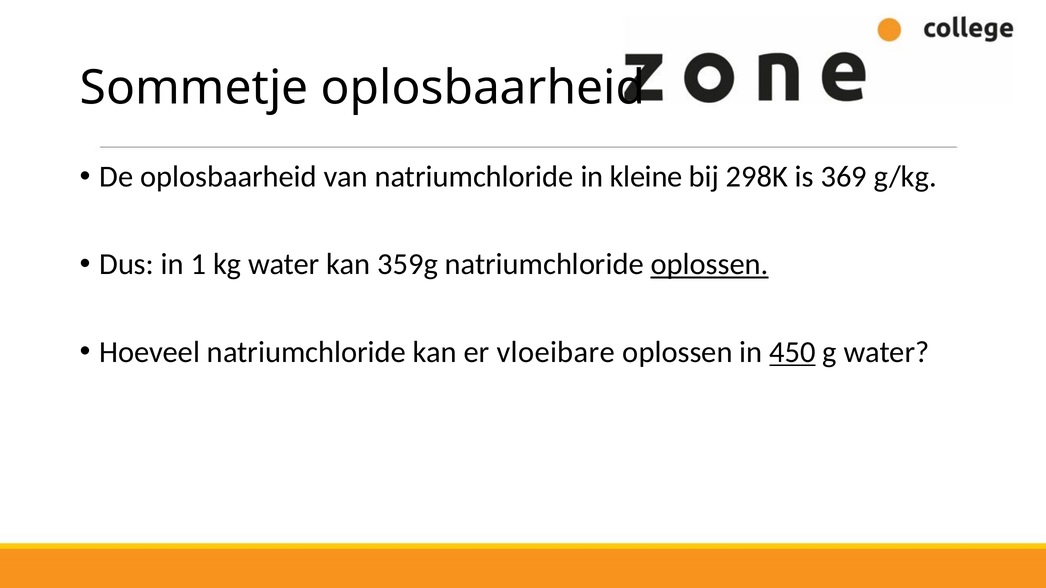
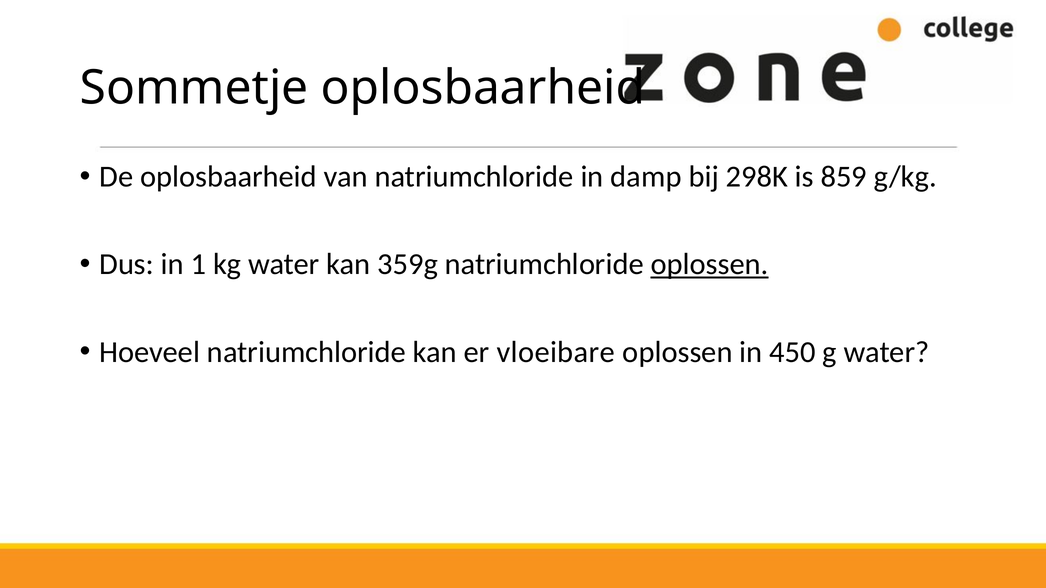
kleine: kleine -> damp (646, 177)
369: 369 -> 859 (844, 177)
450 underline: present -> none (792, 352)
